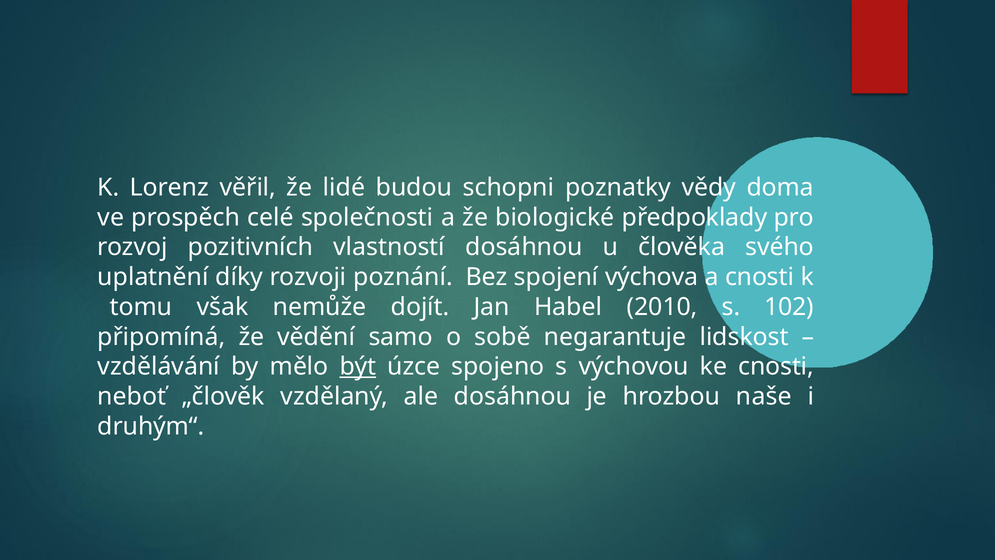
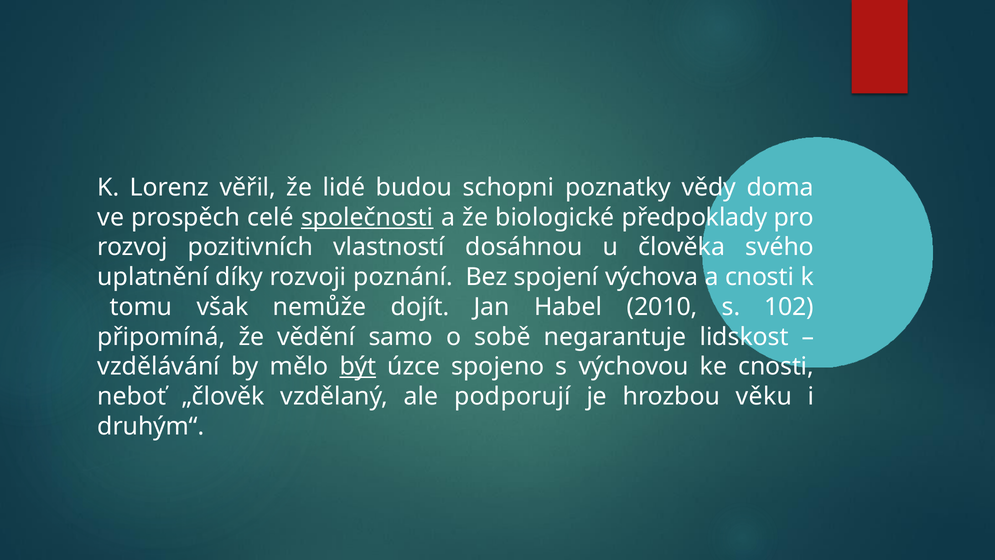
společnosti underline: none -> present (367, 217)
ale dosáhnou: dosáhnou -> podporují (512, 396)
naše: naše -> věku (764, 396)
